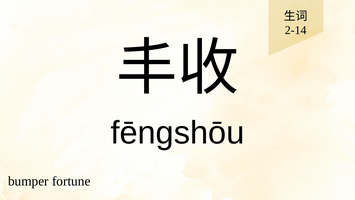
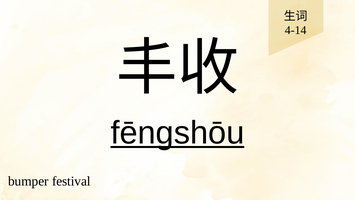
2-14: 2-14 -> 4-14 (296, 30)
fēngshōu underline: none -> present (177, 133)
fortune: fortune -> festival (71, 181)
